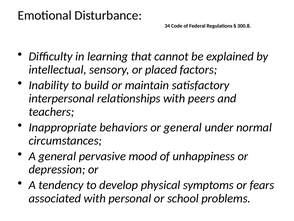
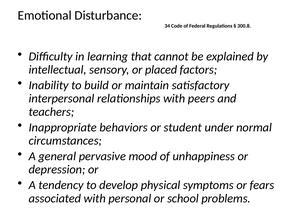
or general: general -> student (183, 127)
